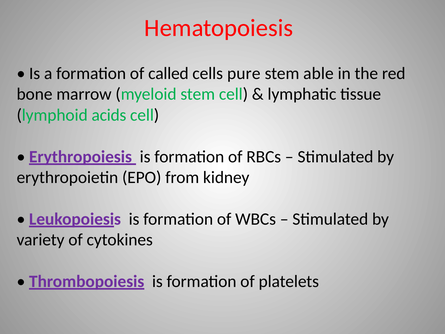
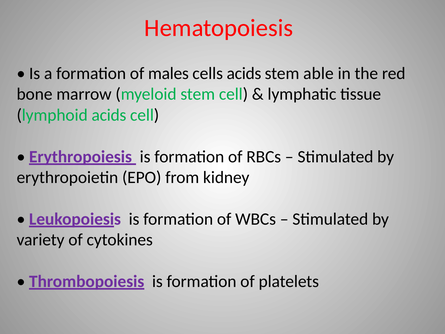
called: called -> males (168, 73)
cells pure: pure -> acids (244, 73)
